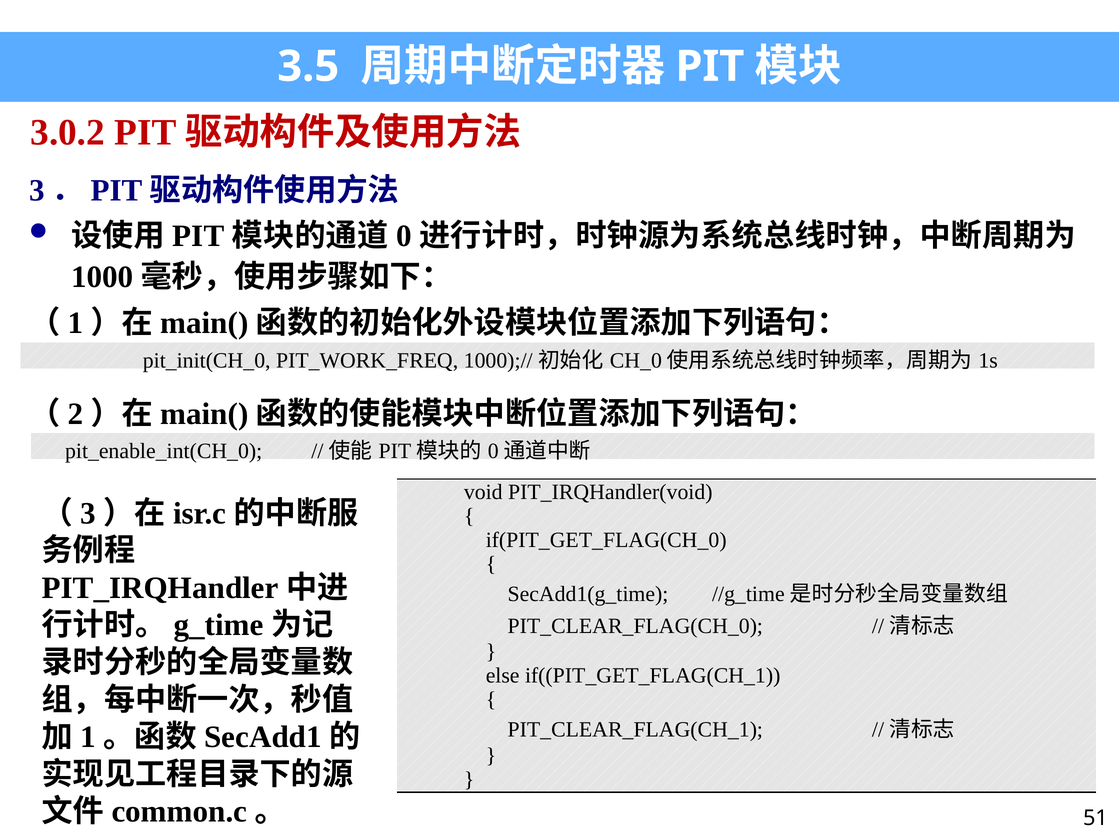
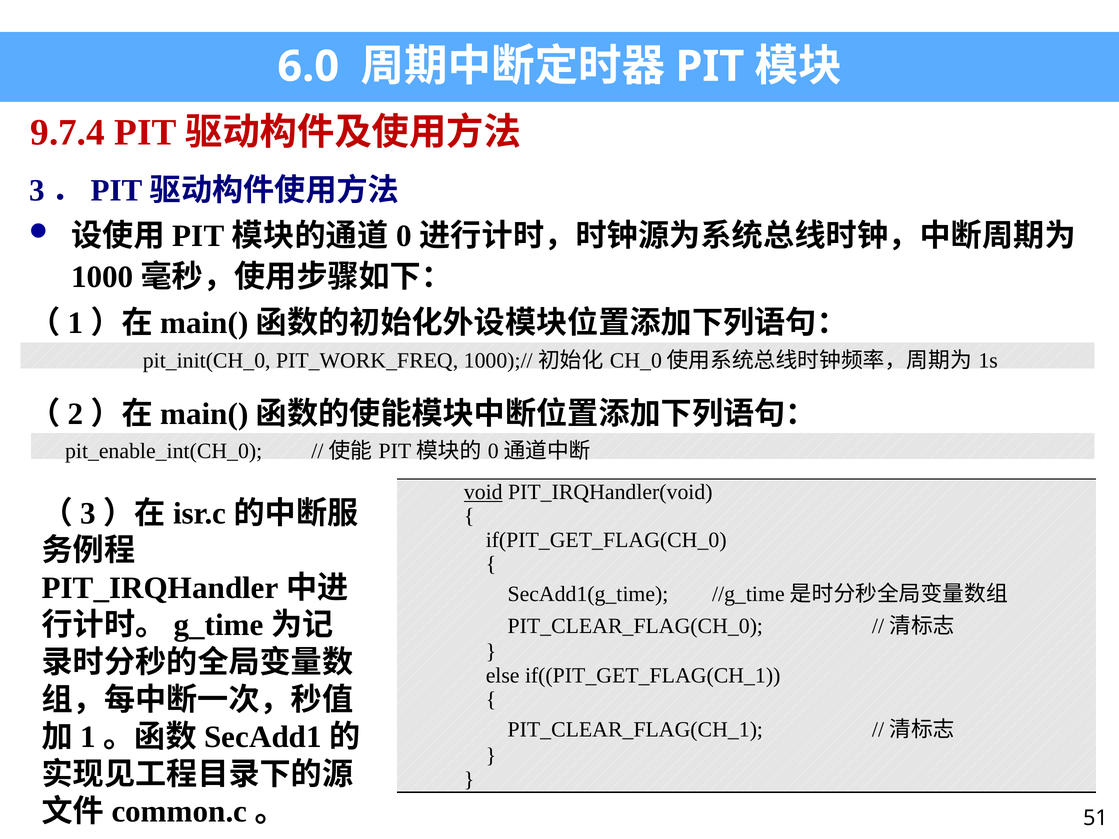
3.5: 3.5 -> 6.0 (308, 67)
3.0.2: 3.0.2 -> 9.7.4 (68, 133)
void underline: none -> present (483, 492)
